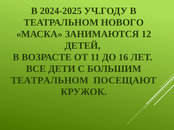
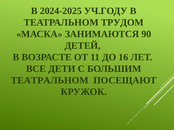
НОВОГО: НОВОГО -> ТРУДОМ (122, 23)
12: 12 -> 90 (146, 34)
